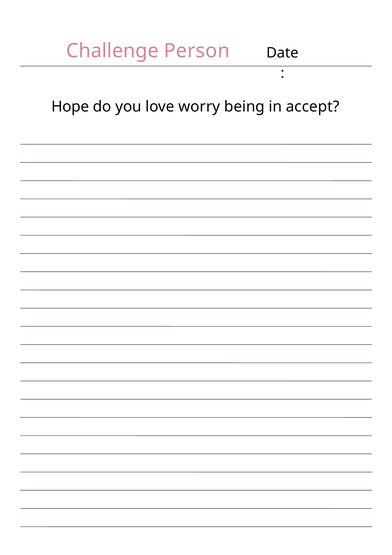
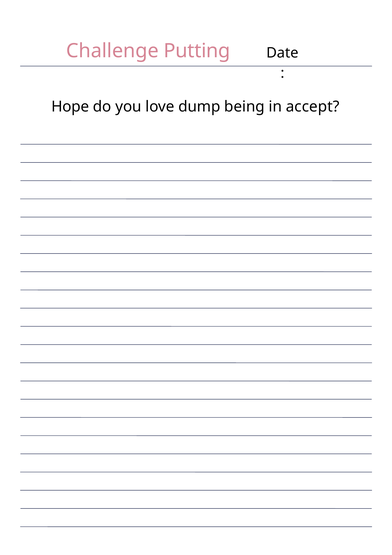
Person: Person -> Putting (197, 51)
worry: worry -> dump (199, 107)
